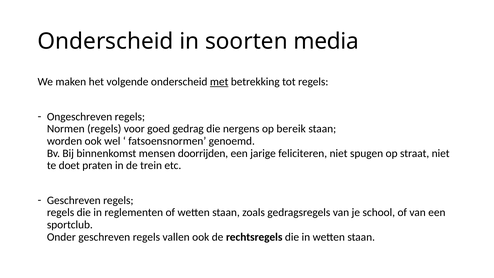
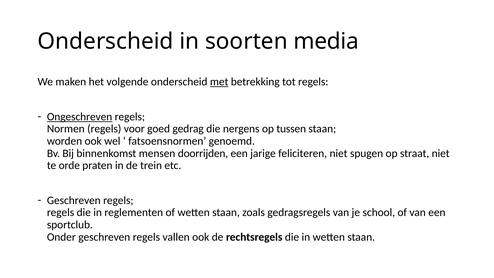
Ongeschreven underline: none -> present (80, 117)
bereik: bereik -> tussen (291, 129)
doet: doet -> orde (69, 165)
